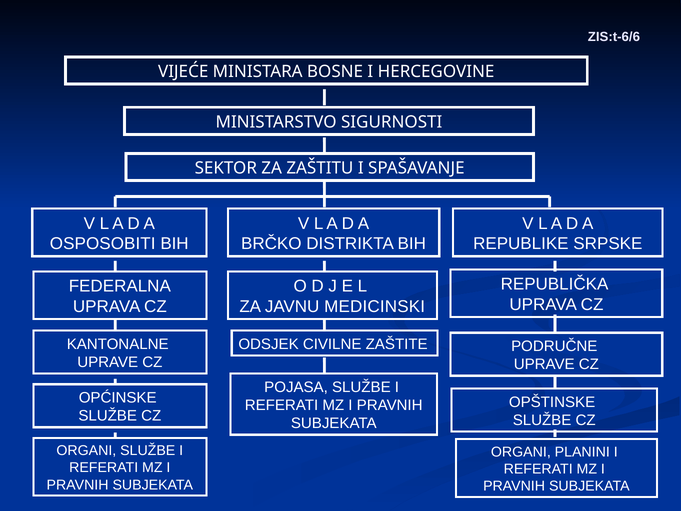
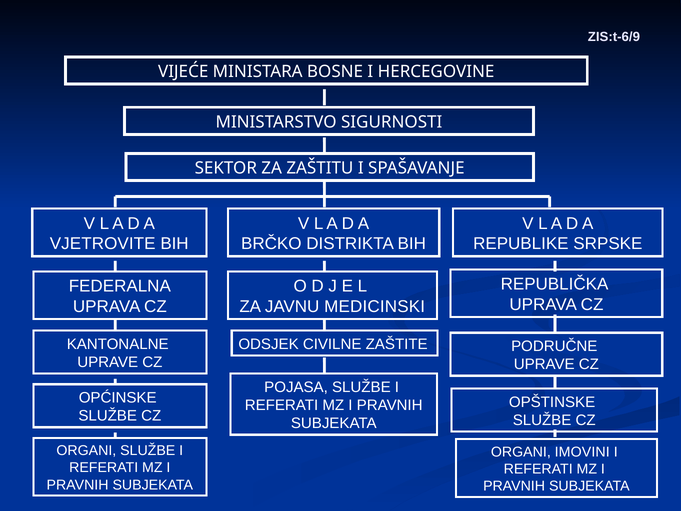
ZIS:t-6/6: ZIS:t-6/6 -> ZIS:t-6/9 (614, 37)
OSPOSOBITI: OSPOSOBITI -> VJETROVITE (103, 244)
PLANINI: PLANINI -> IMOVINI (582, 452)
